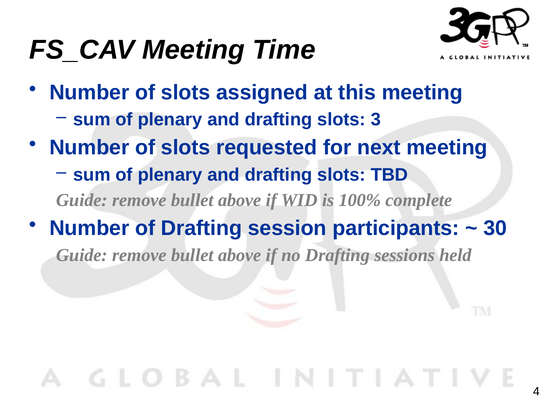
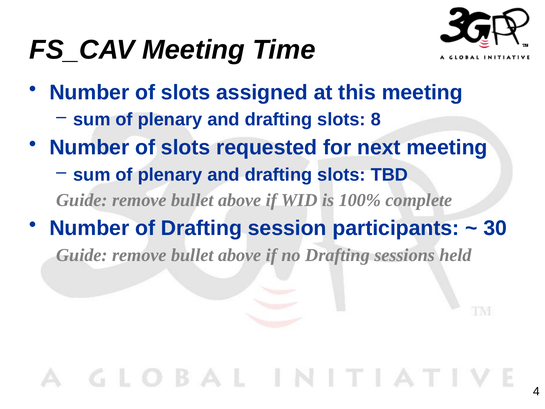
3: 3 -> 8 (376, 119)
